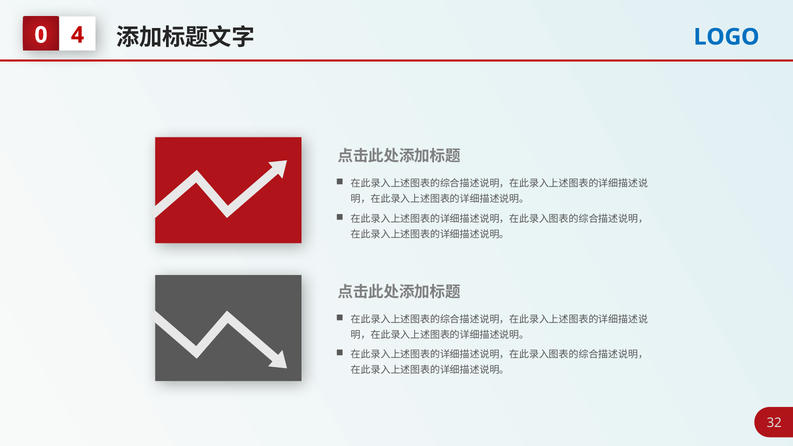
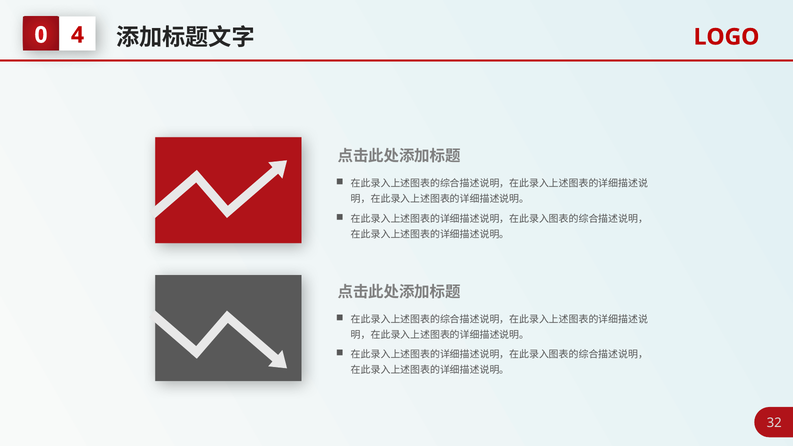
LOGO colour: blue -> red (727, 37)
